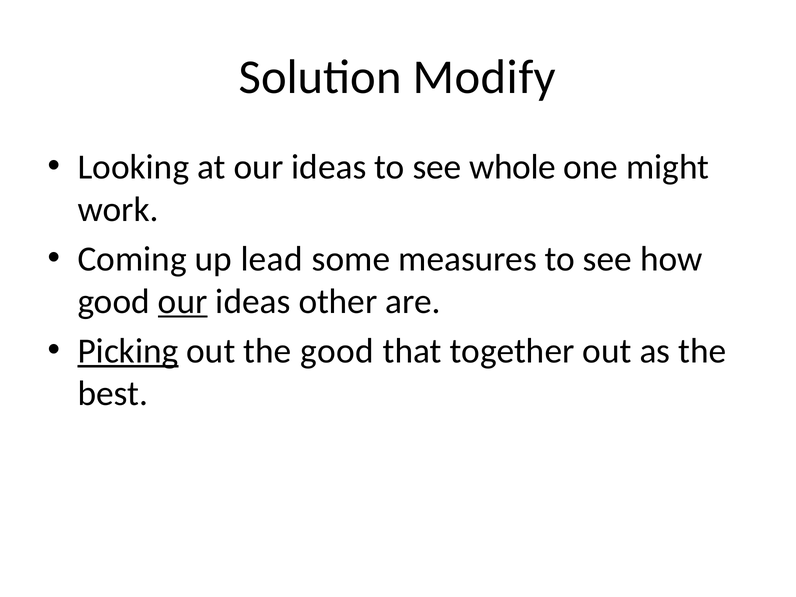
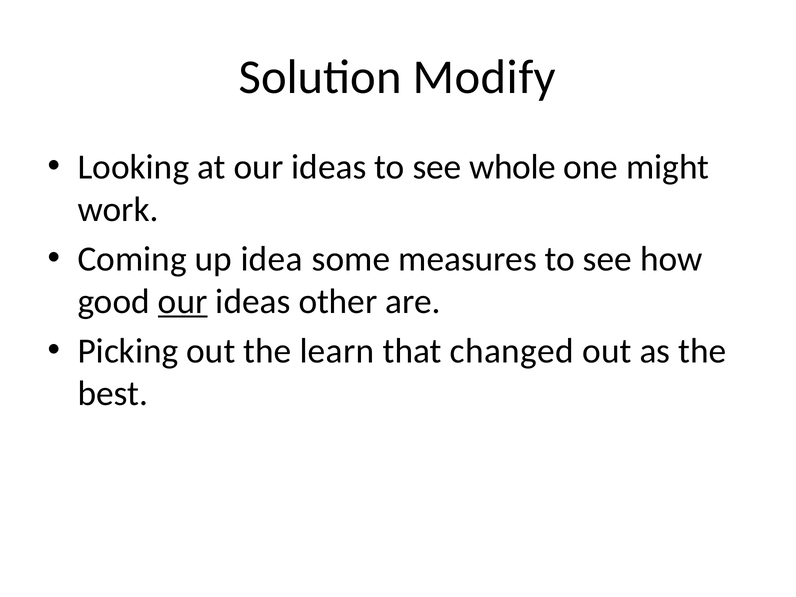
lead: lead -> idea (272, 259)
Picking underline: present -> none (128, 351)
the good: good -> learn (337, 351)
together: together -> changed (512, 351)
